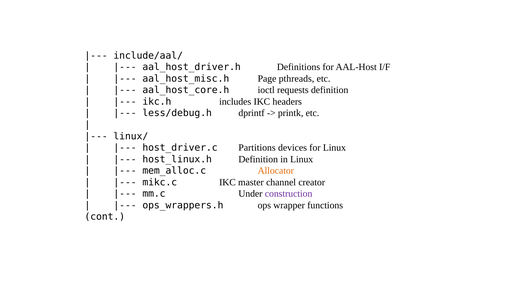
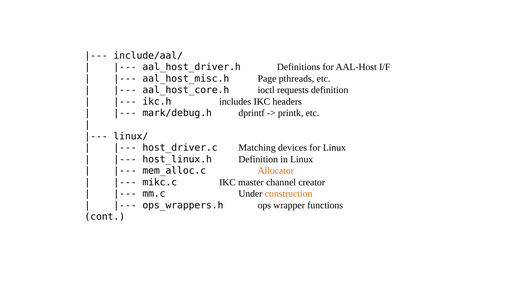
less/debug.h: less/debug.h -> mark/debug.h (177, 113)
Partitions: Partitions -> Matching (257, 148)
construction colour: purple -> orange (289, 194)
